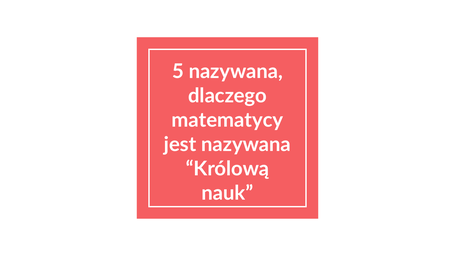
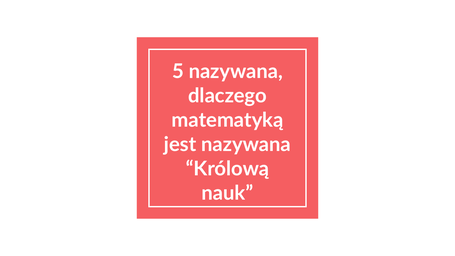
matematycy: matematycy -> matematyką (227, 120)
